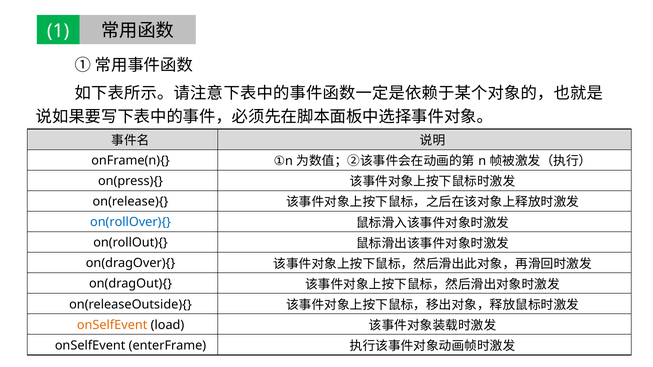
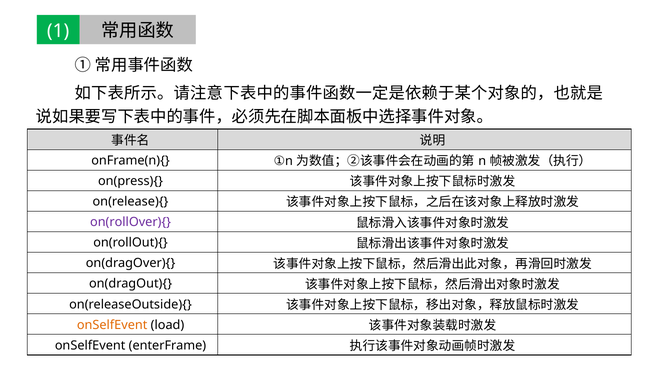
on(rollOver){ colour: blue -> purple (131, 222)
